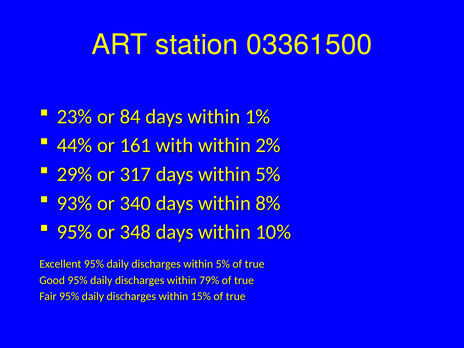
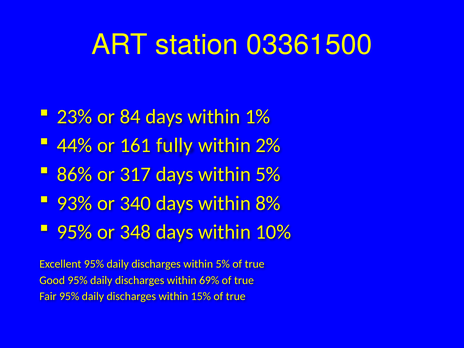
with: with -> fully (175, 145)
29%: 29% -> 86% (75, 174)
79%: 79% -> 69% (209, 280)
